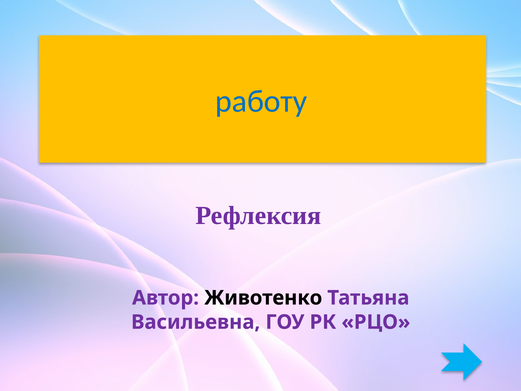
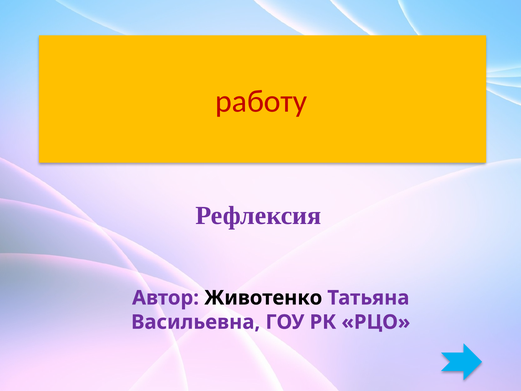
работу colour: blue -> red (261, 101)
